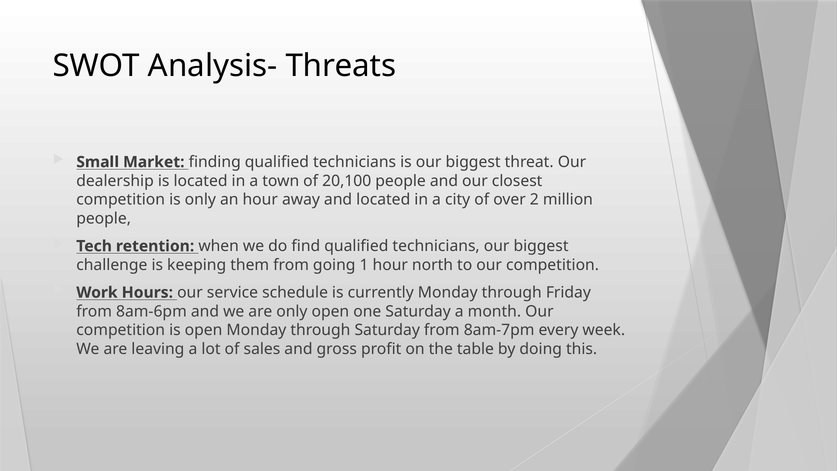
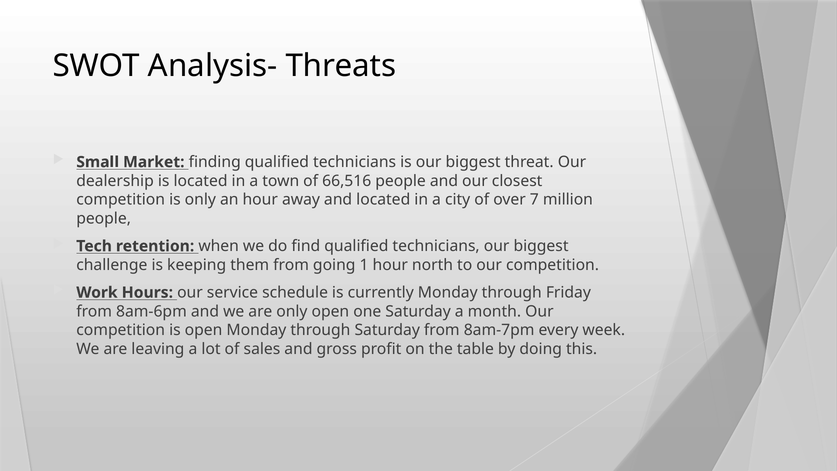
20,100: 20,100 -> 66,516 (347, 181)
2: 2 -> 7 (534, 200)
